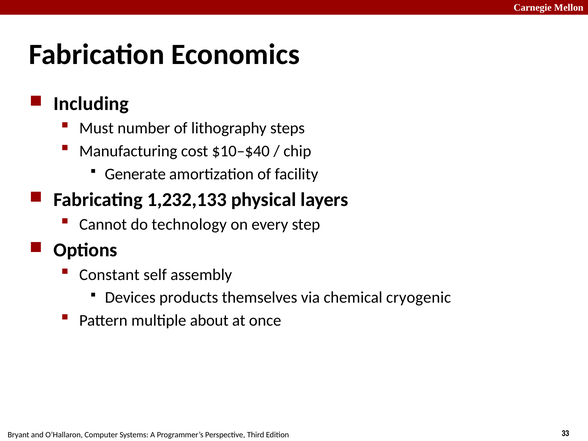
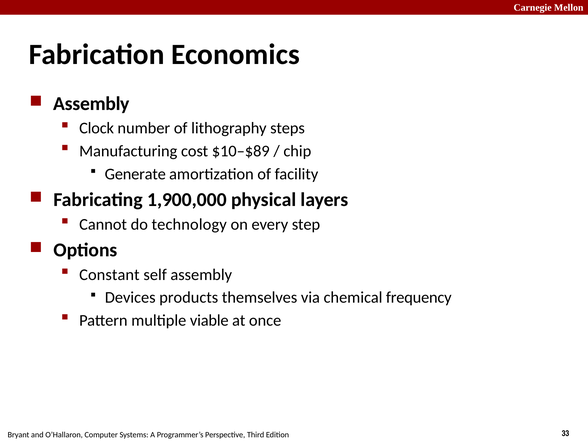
Including: Including -> Assembly (91, 104)
Must: Must -> Clock (97, 128)
$10–$40: $10–$40 -> $10–$89 (241, 151)
1,232,133: 1,232,133 -> 1,900,000 (187, 200)
cryogenic: cryogenic -> frequency (419, 297)
about: about -> viable (209, 320)
